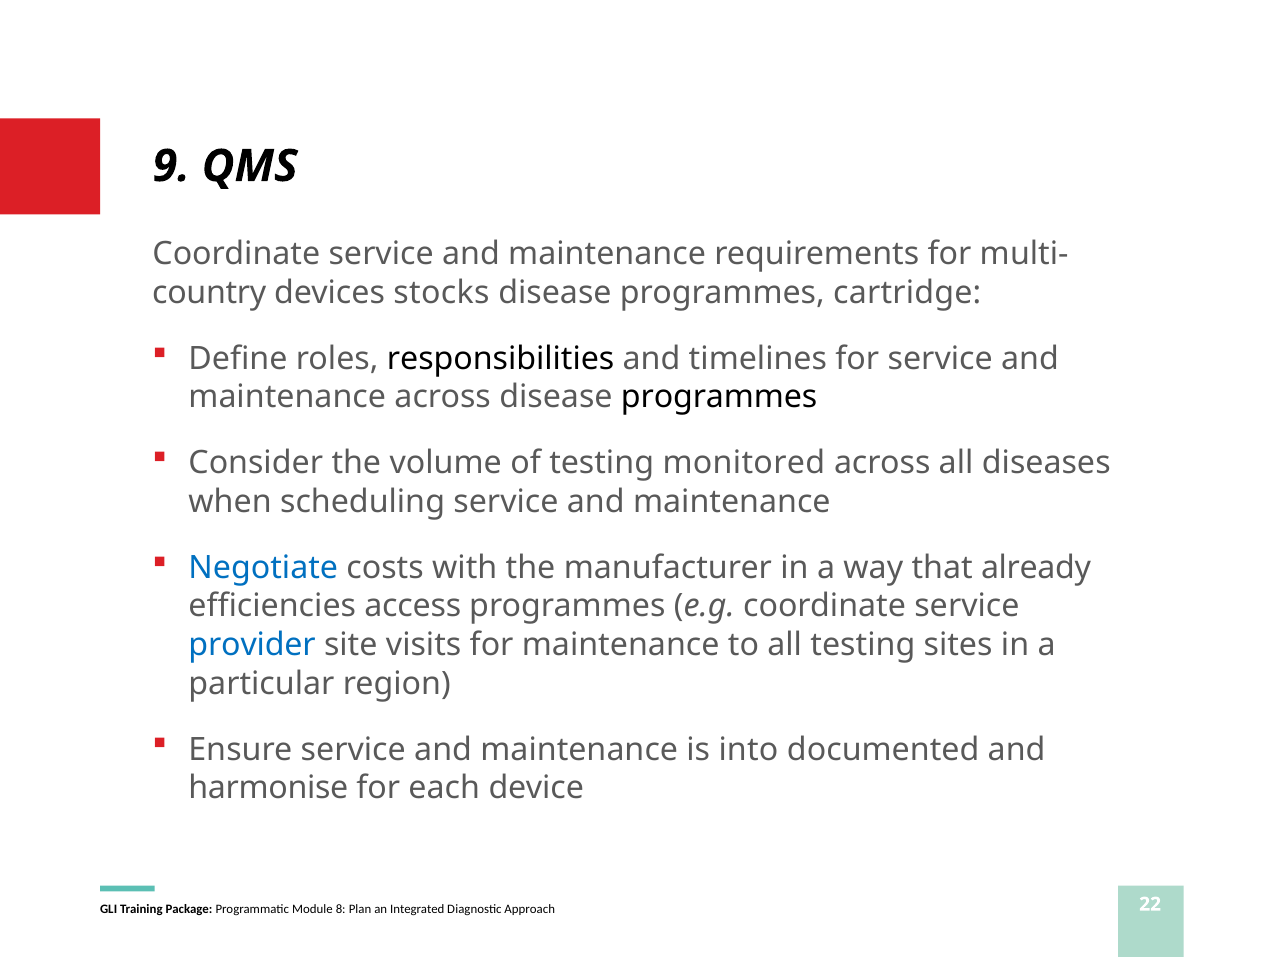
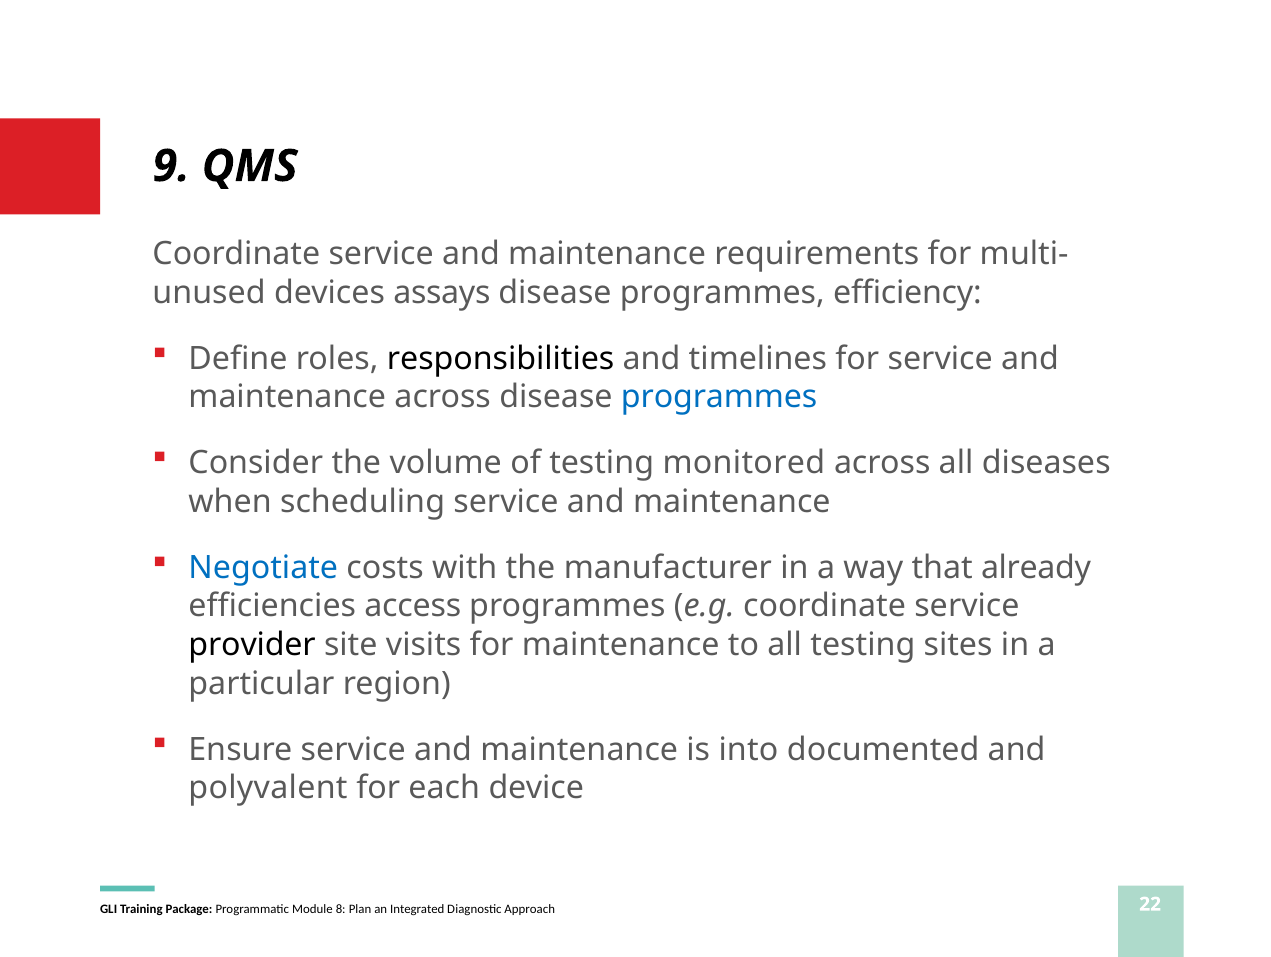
country: country -> unused (209, 293)
stocks: stocks -> assays (442, 293)
cartridge: cartridge -> efficiency (907, 293)
programmes colour: black -> blue (719, 397)
provider colour: blue -> black (252, 645)
harmonise: harmonise -> polyvalent (268, 788)
